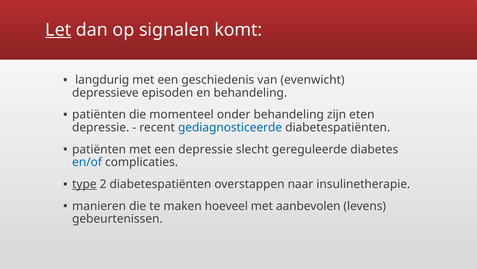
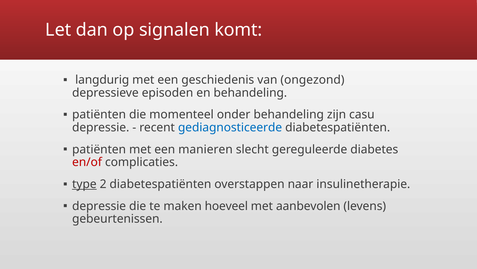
Let underline: present -> none (58, 30)
evenwicht: evenwicht -> ongezond (312, 80)
eten: eten -> casu (362, 114)
een depressie: depressie -> manieren (205, 149)
en/of colour: blue -> red (87, 162)
manieren: manieren -> depressie (99, 206)
